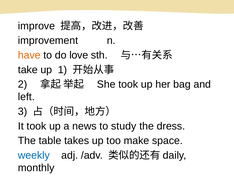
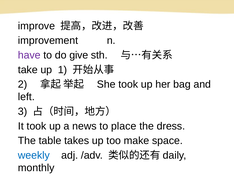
have colour: orange -> purple (29, 55)
love: love -> give (79, 55)
study: study -> place (124, 126)
